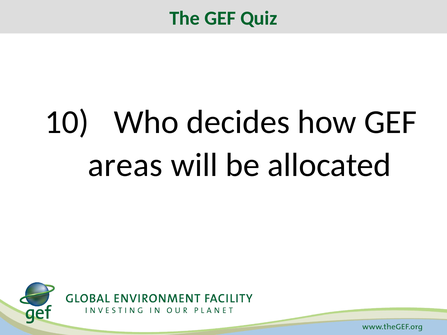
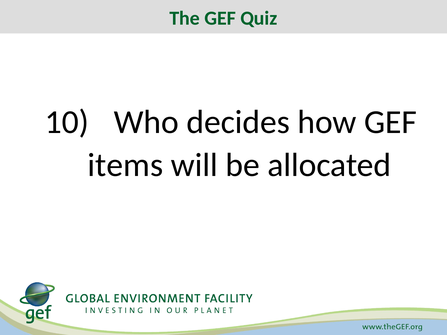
areas: areas -> items (125, 165)
